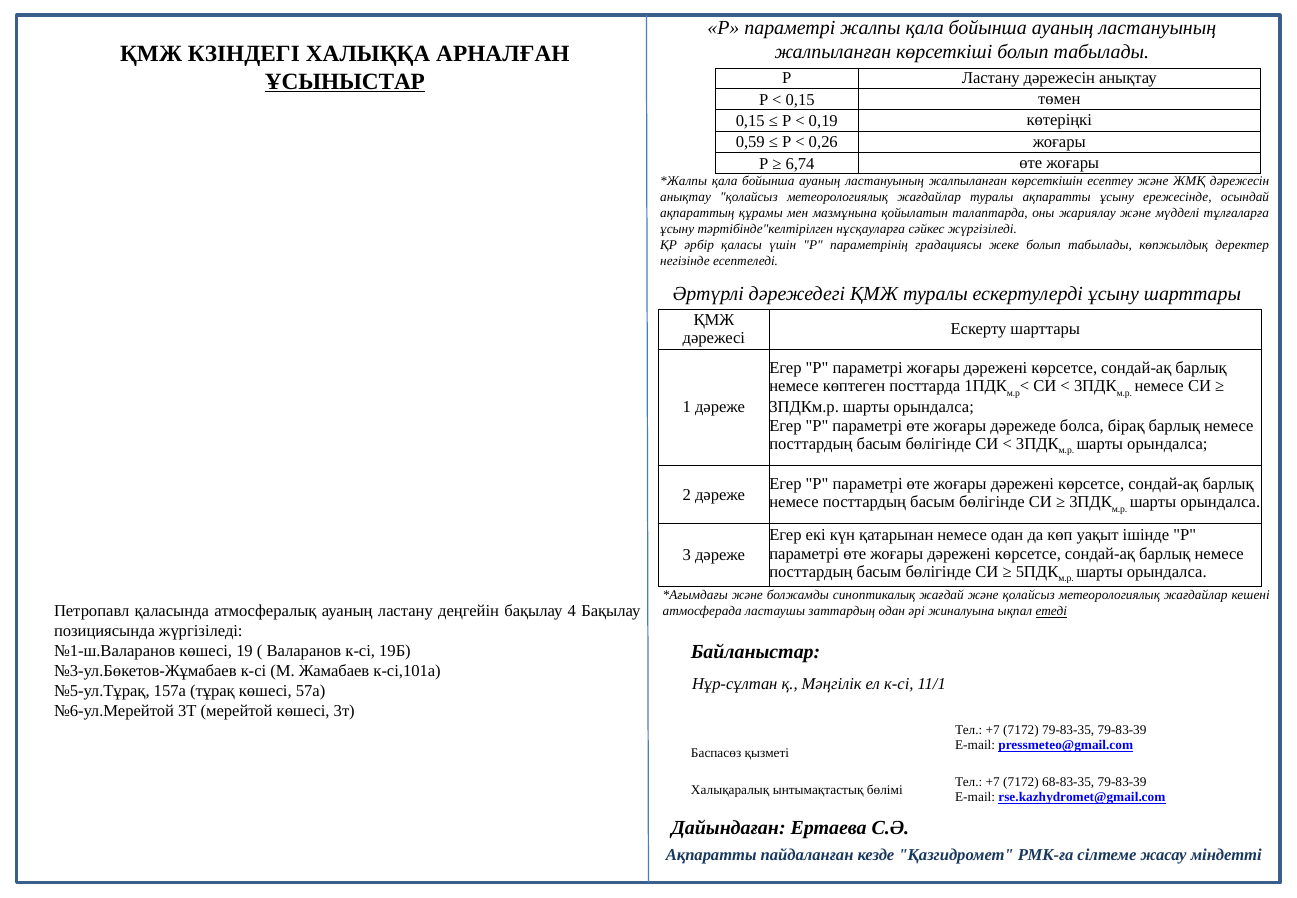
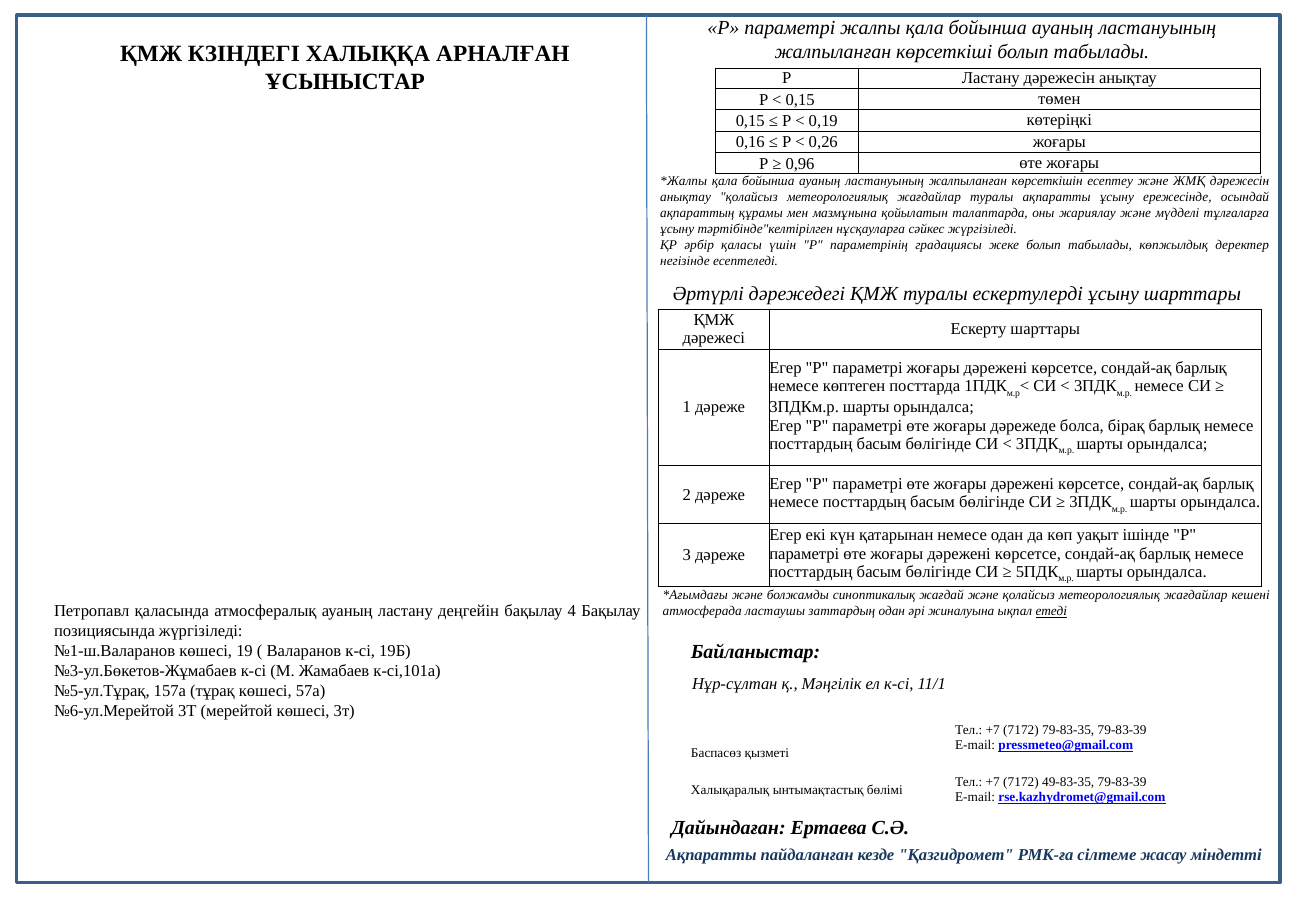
ҰСЫНЫСТАР underline: present -> none (345, 82)
0,59: 0,59 -> 0,16 (750, 142)
6,74: 6,74 -> 0,96 (800, 164)
68-83-35: 68-83-35 -> 49-83-35 (1068, 782)
